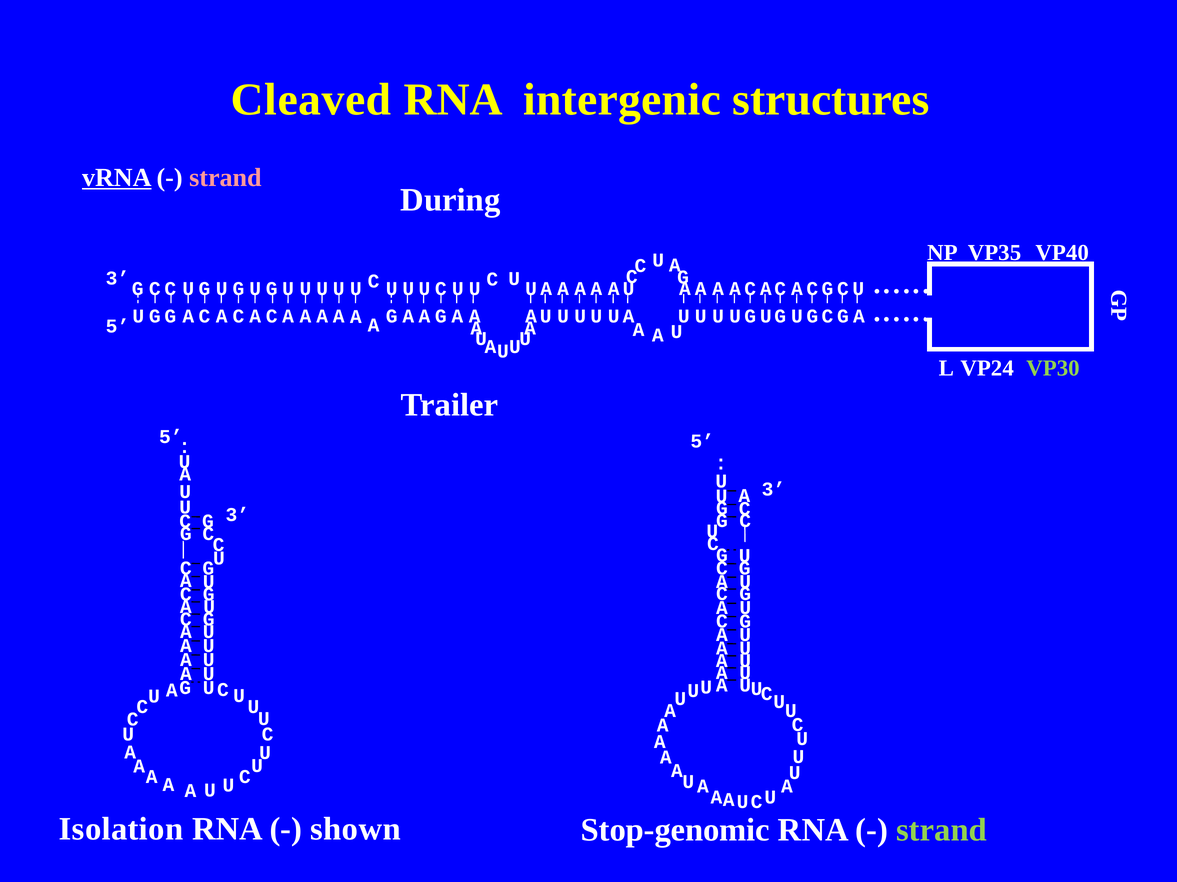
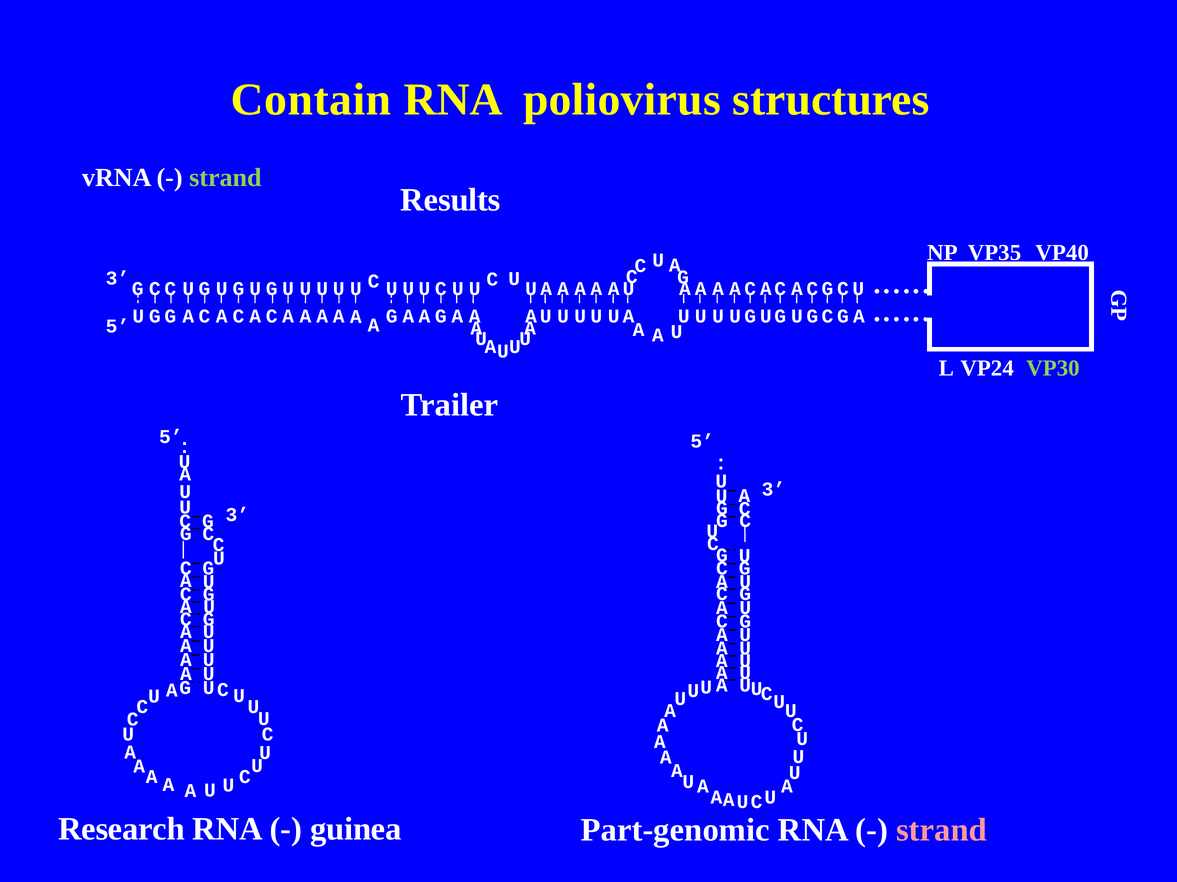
Cleaved: Cleaved -> Contain (311, 100)
intergenic: intergenic -> poliovirus (622, 100)
vRNA underline: present -> none (117, 178)
strand colour: pink -> light green (225, 178)
During: During -> Results (451, 200)
Isolation: Isolation -> Research (121, 830)
shown: shown -> guinea (356, 830)
Stop-genomic: Stop-genomic -> Part-genomic (675, 831)
strand colour: light green -> pink (942, 831)
